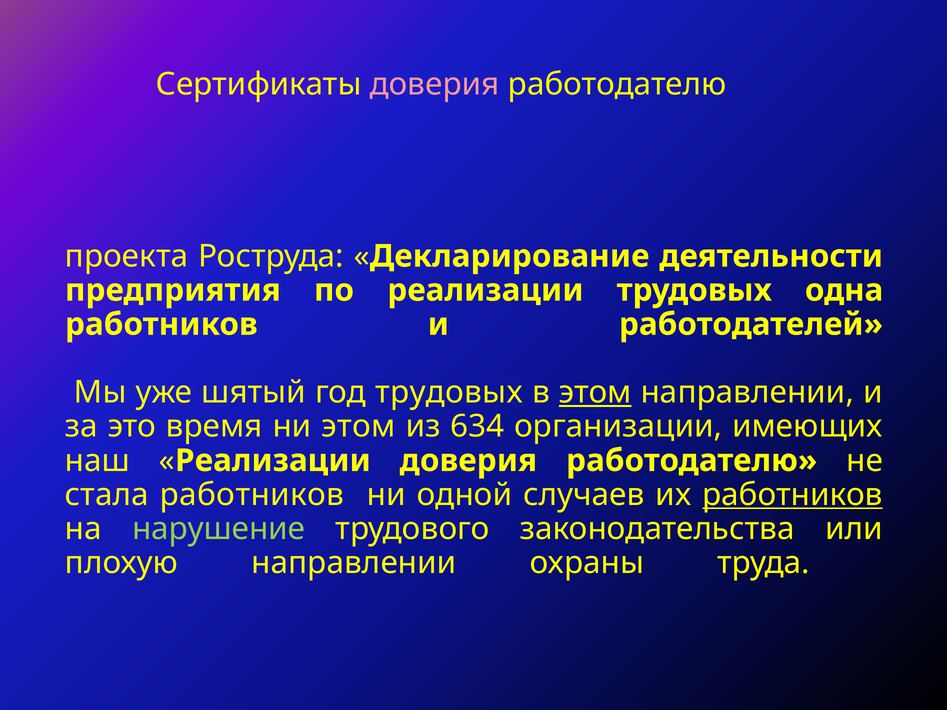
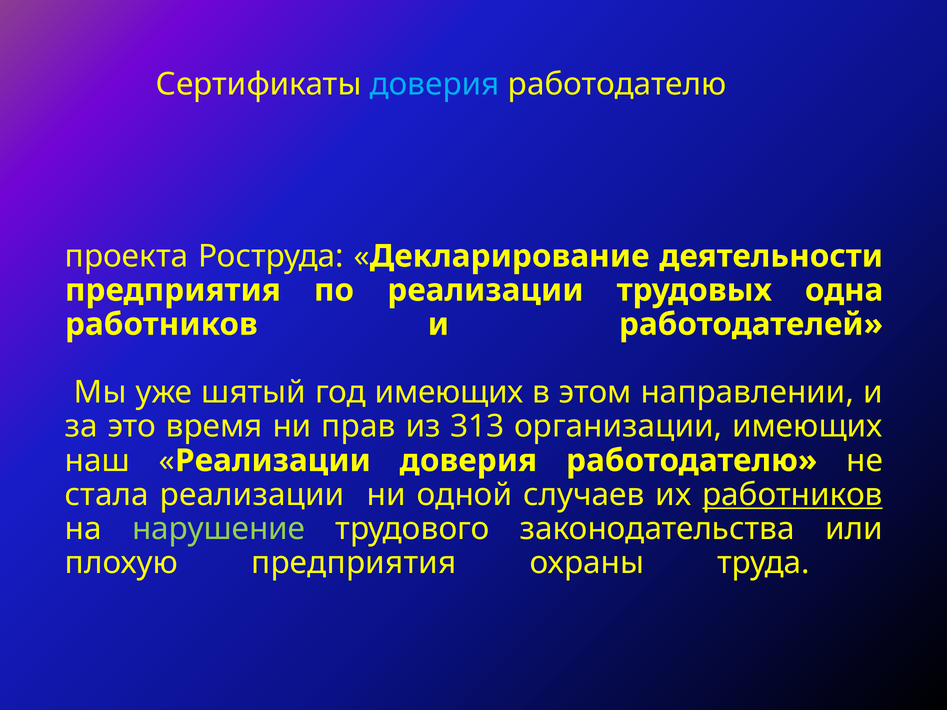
доверия colour: pink -> light blue (435, 85)
год трудовых: трудовых -> имеющих (449, 393)
этом underline: present -> none (595, 393)
ни этом: этом -> прав (358, 427)
634: 634 -> 313 (477, 427)
стала работников: работников -> реализации (252, 495)
плохую направлении: направлении -> предприятия (354, 563)
